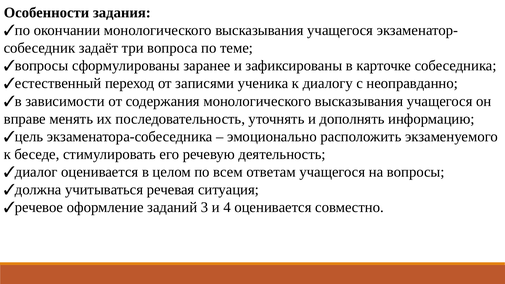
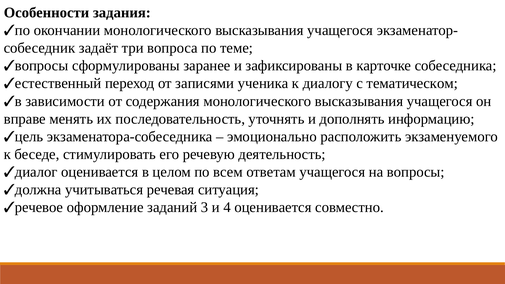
неоправданно: неоправданно -> тематическом (412, 83)
